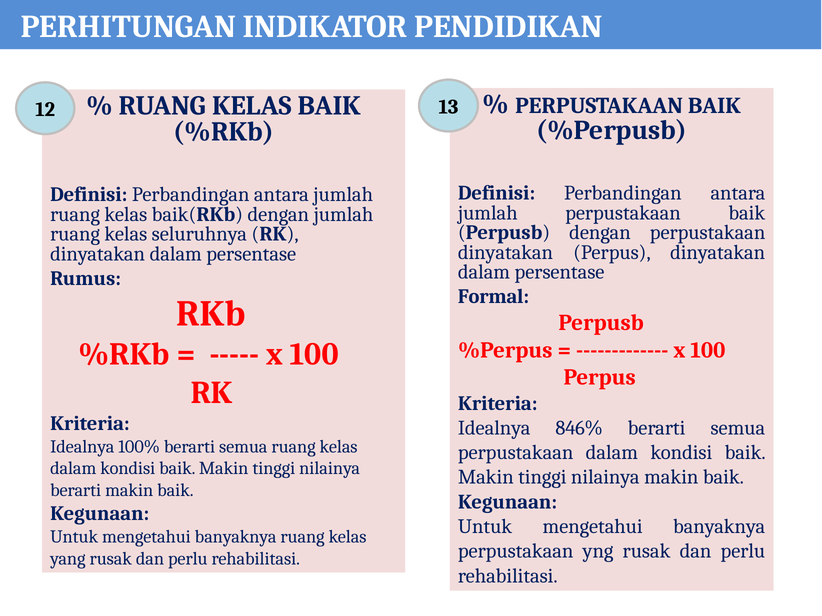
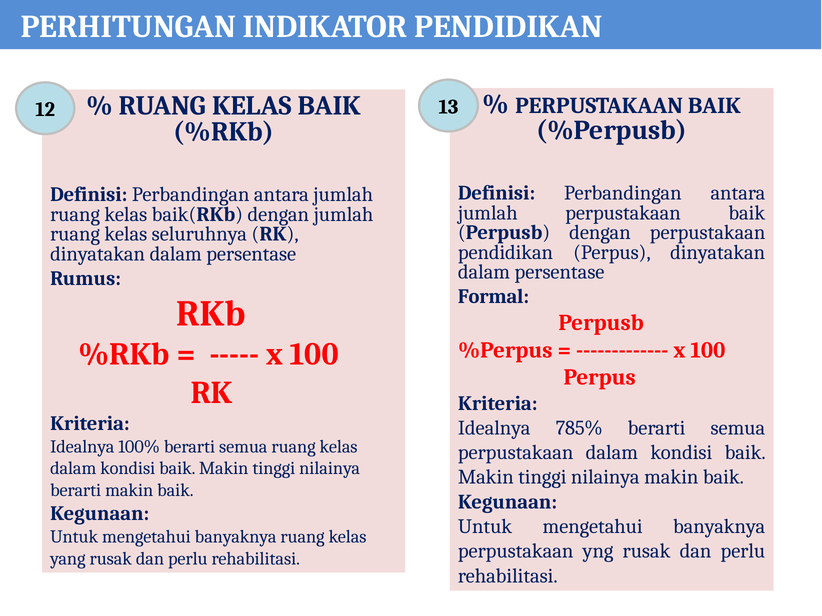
dinyatakan: dinyatakan -> pendidikan (506, 252)
846%: 846% -> 785% (579, 428)
